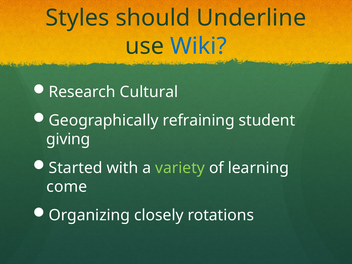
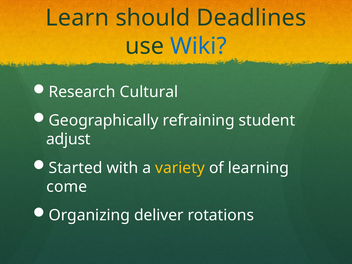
Styles: Styles -> Learn (77, 18)
Underline: Underline -> Deadlines (251, 18)
giving: giving -> adjust (68, 139)
variety colour: light green -> yellow (180, 168)
closely: closely -> deliver (159, 215)
